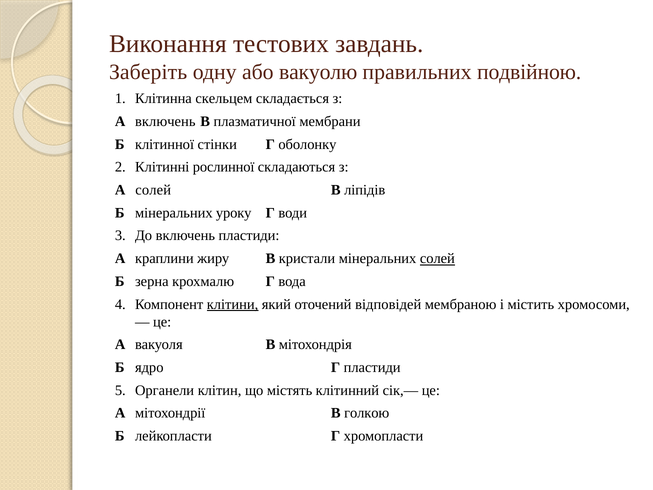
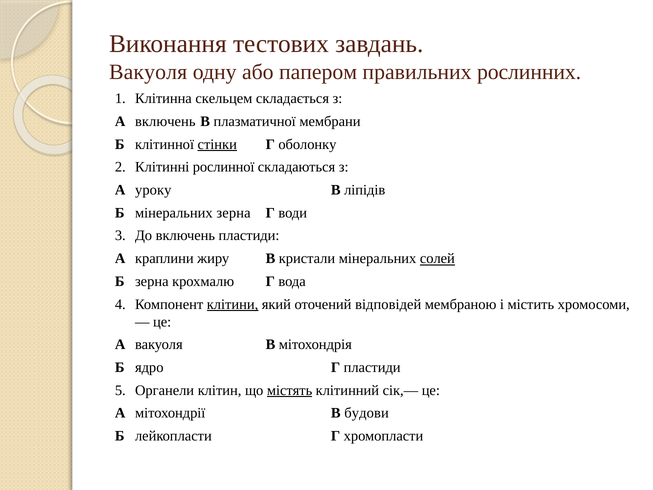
Заберіть: Заберіть -> Вакуоля (148, 72)
вакуолю: вакуолю -> папером (318, 72)
подвійною: подвійною -> рослинних (529, 72)
стінки underline: none -> present (217, 144)
А солей: солей -> уроку (153, 190)
мінеральних уроку: уроку -> зерна (234, 213)
містять underline: none -> present (290, 390)
голкою: голкою -> будови (367, 413)
